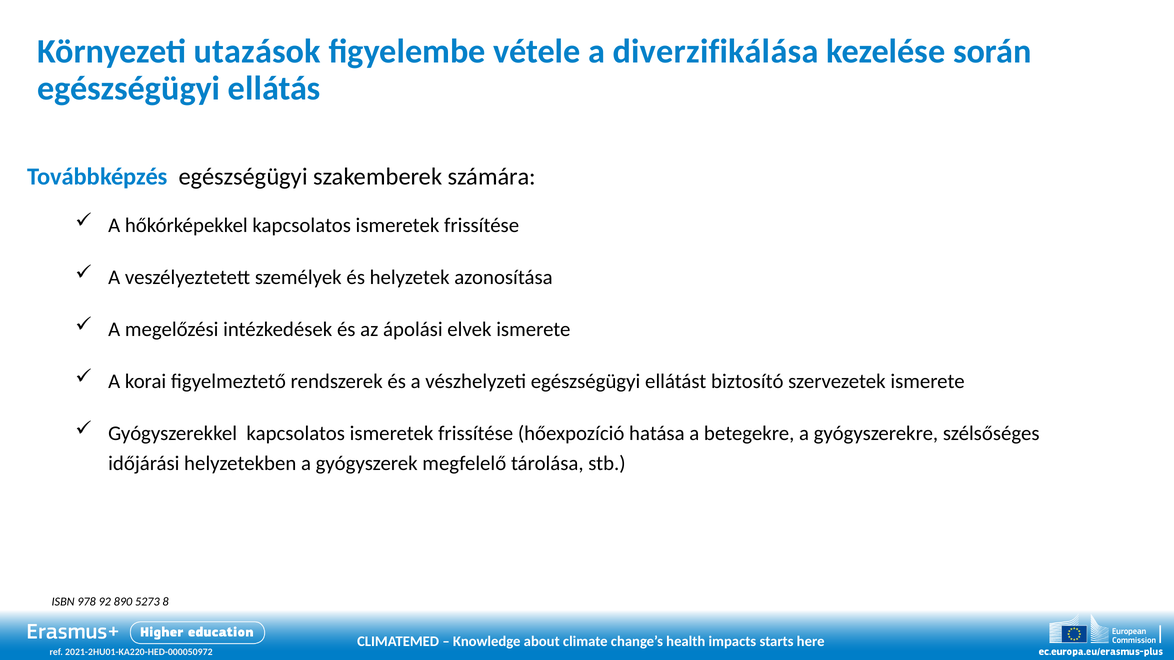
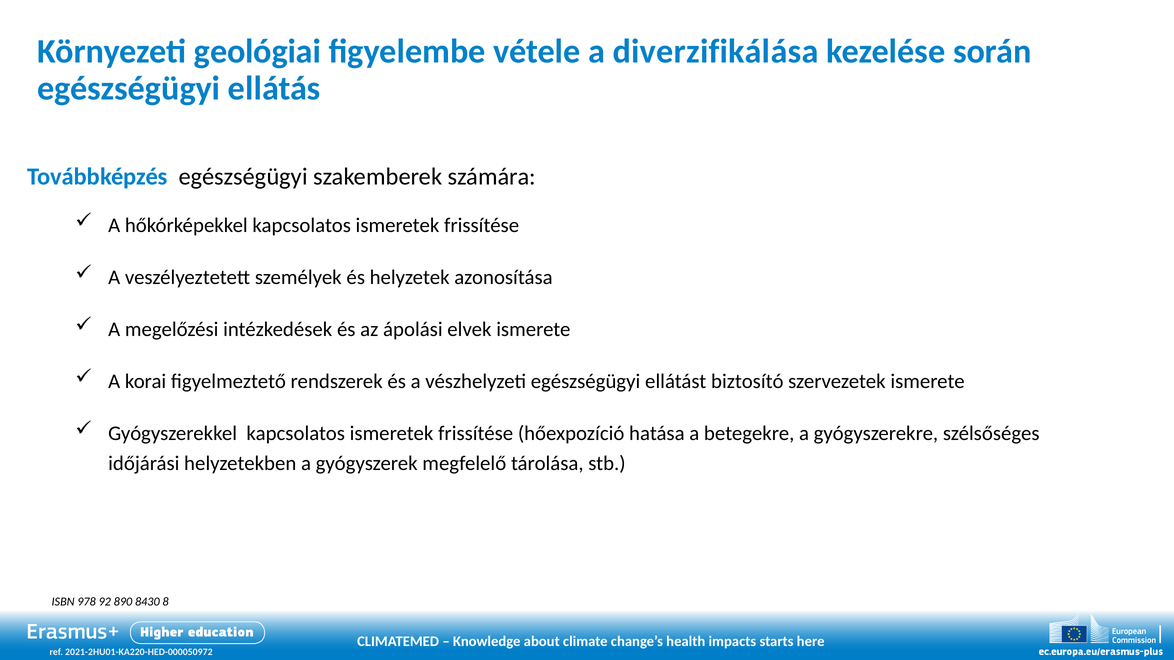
utazások: utazások -> geológiai (258, 51)
5273: 5273 -> 8430 (147, 602)
